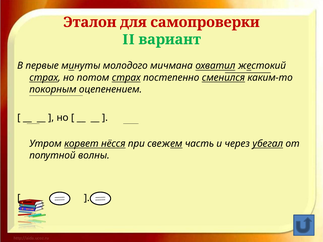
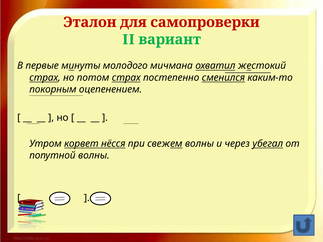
свежем часть: часть -> волны (199, 144)
